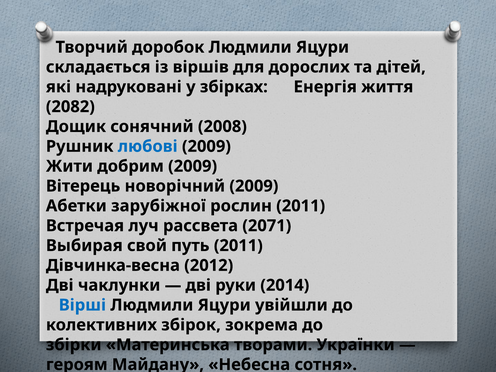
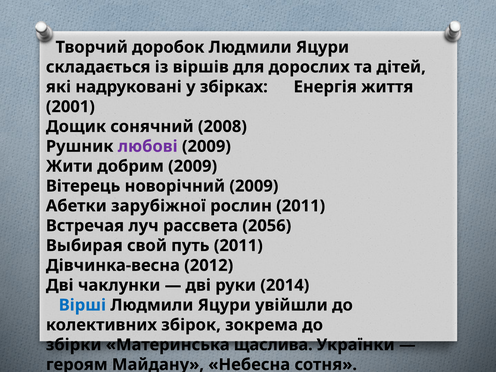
2082: 2082 -> 2001 (70, 107)
любові colour: blue -> purple (148, 146)
2071: 2071 -> 2056 (267, 226)
творами: творами -> щаслива (273, 345)
